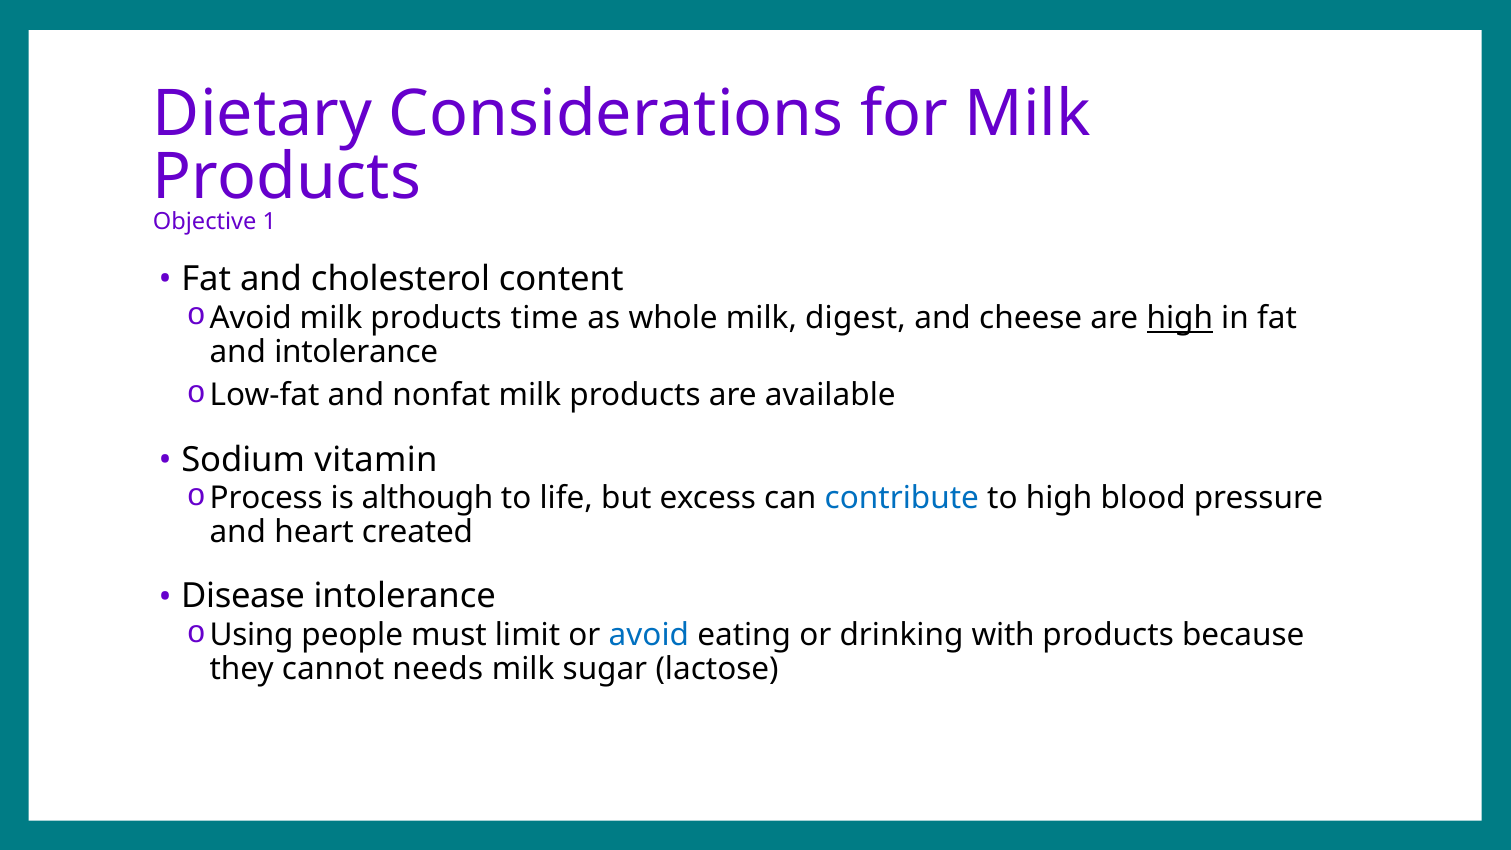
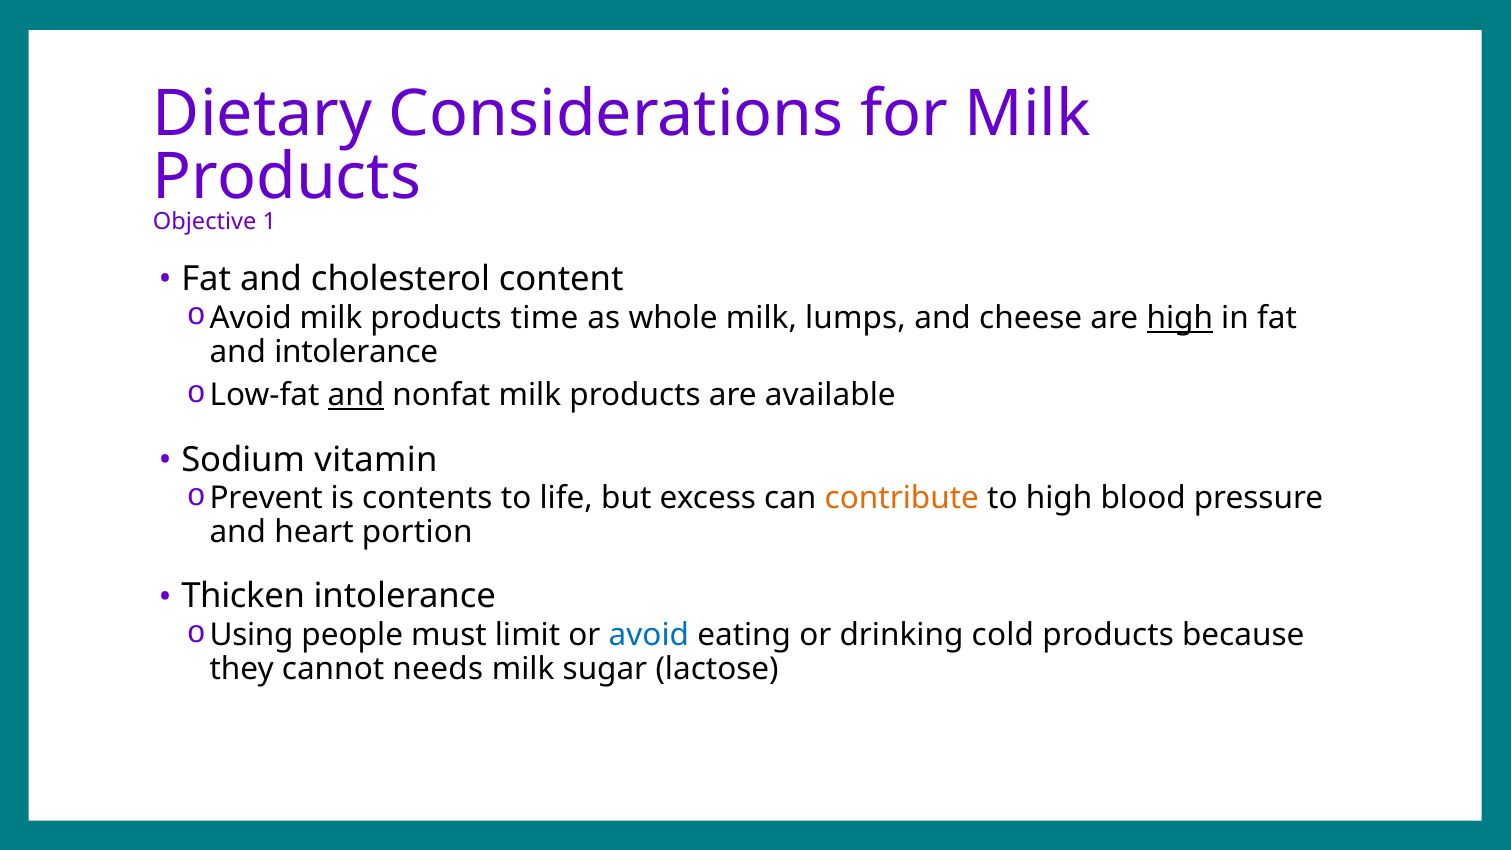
digest: digest -> lumps (856, 318)
and underline: none -> present (356, 396)
Process: Process -> Prevent (266, 498)
although: although -> contents (427, 498)
contribute colour: blue -> orange (902, 498)
created: created -> portion (417, 532)
Disease: Disease -> Thicken (243, 596)
with: with -> cold (1003, 635)
